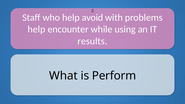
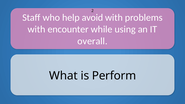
help: help -> with (37, 29)
results: results -> overall (92, 41)
